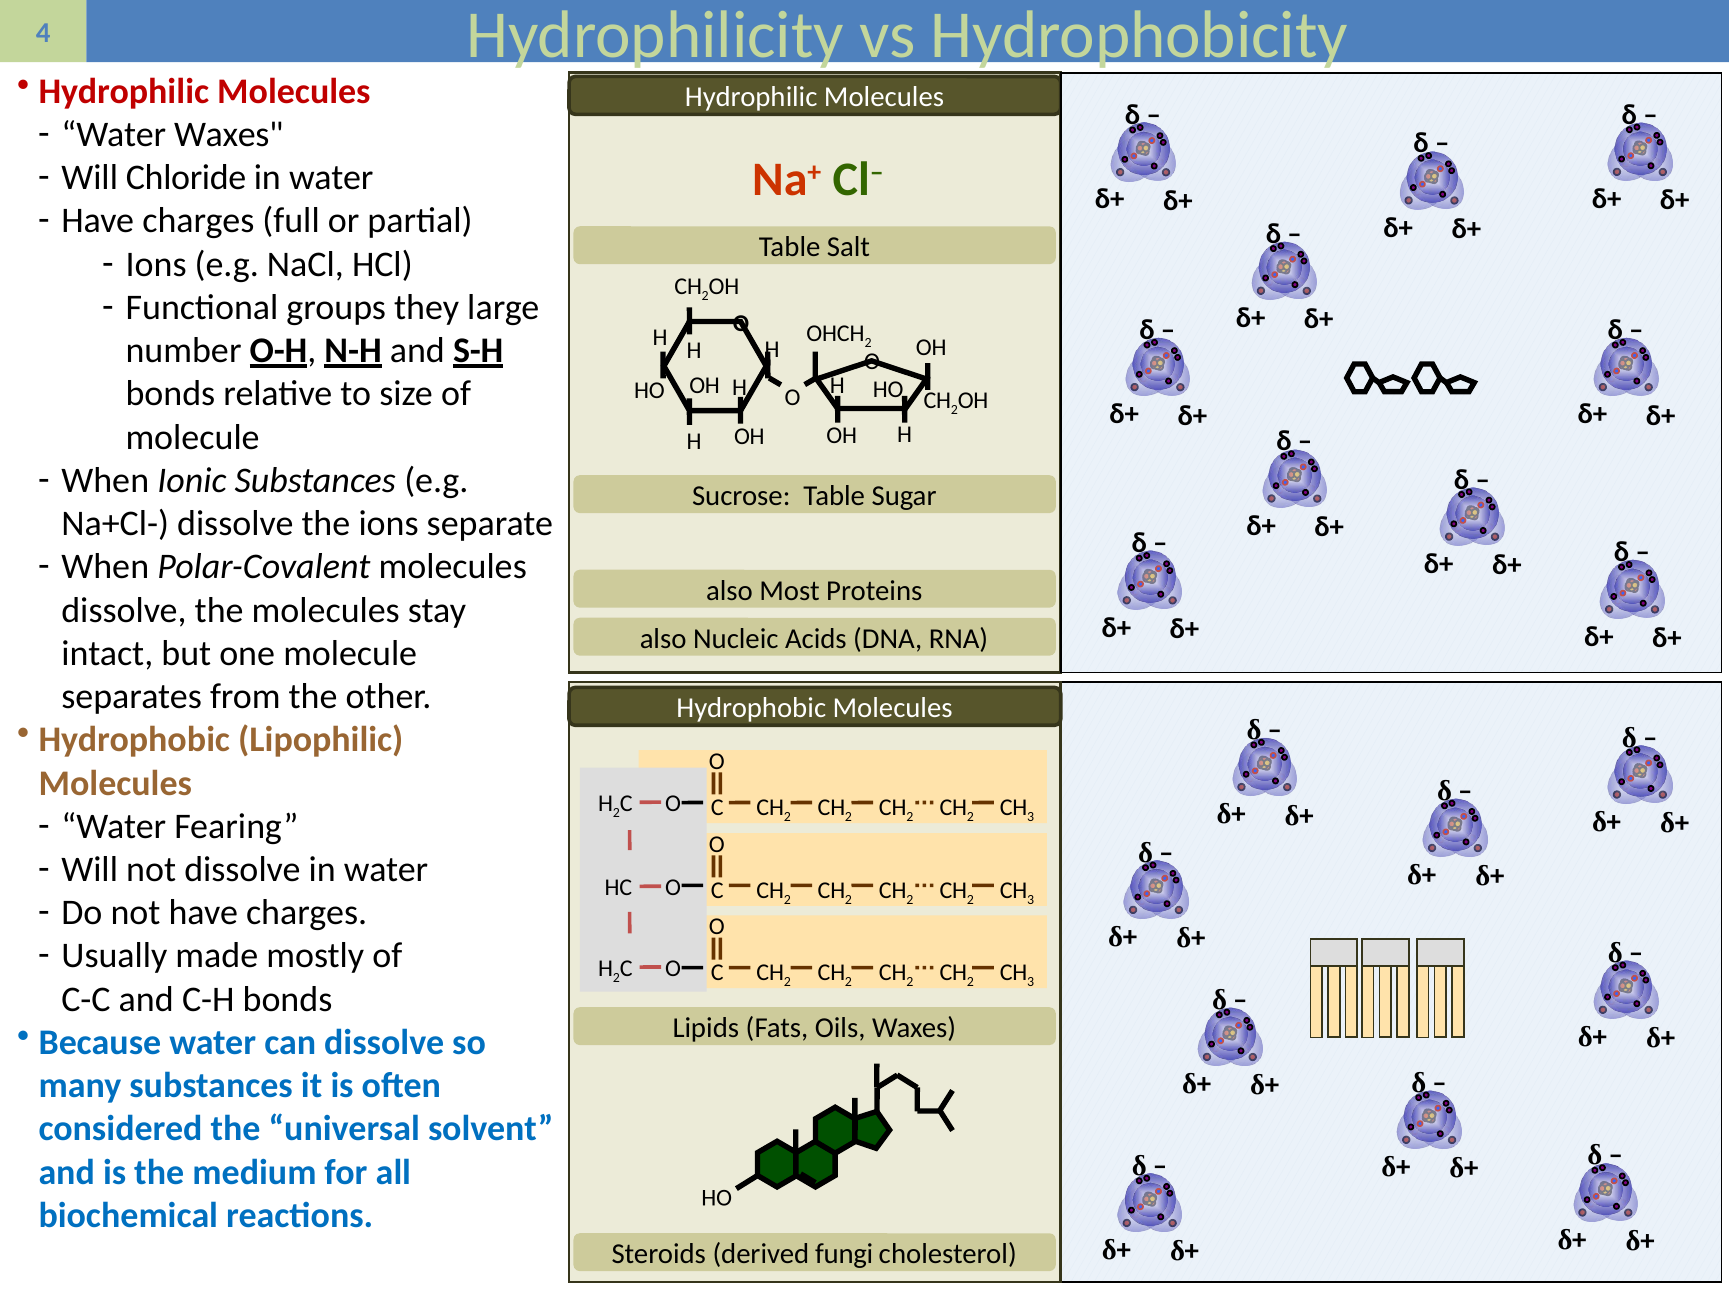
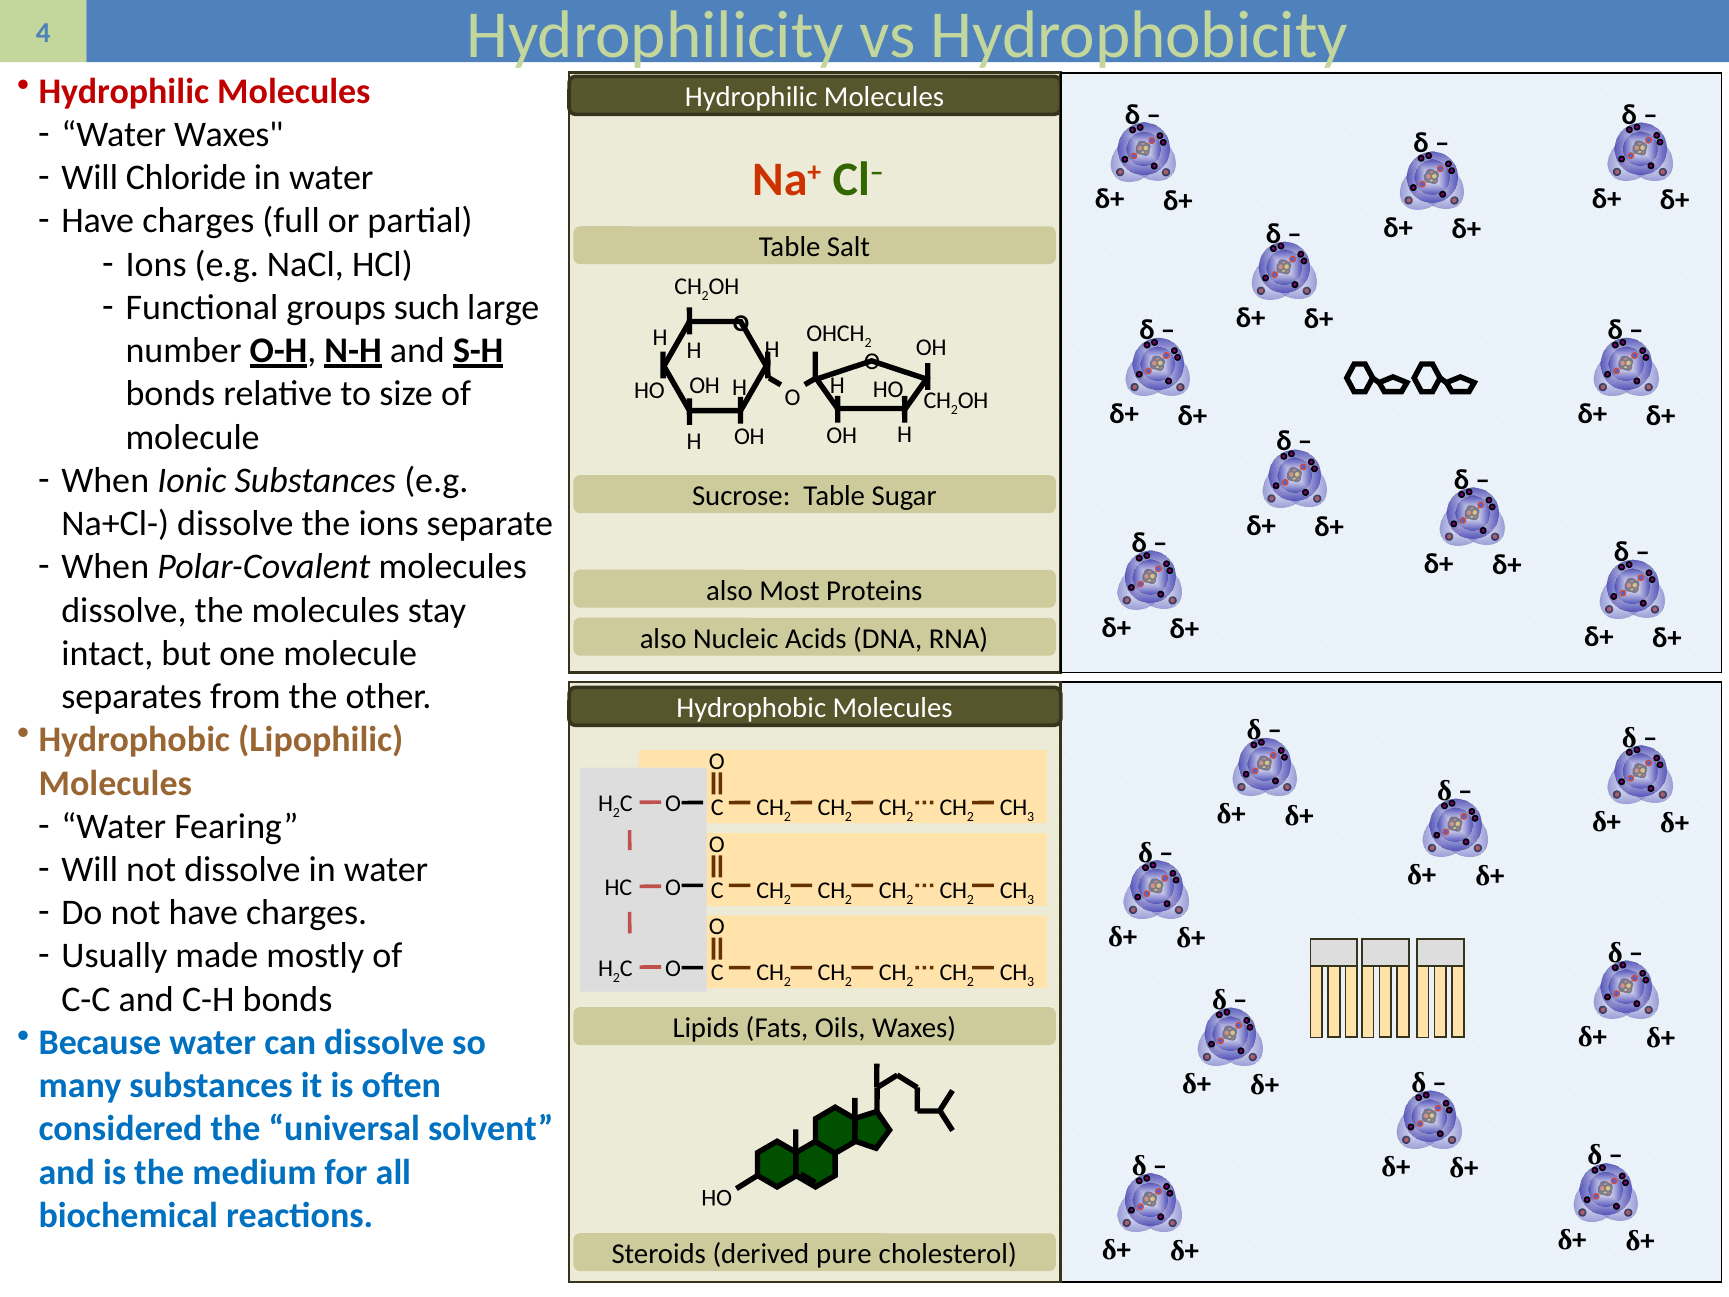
they: they -> such (427, 308)
fungi: fungi -> pure (844, 1254)
